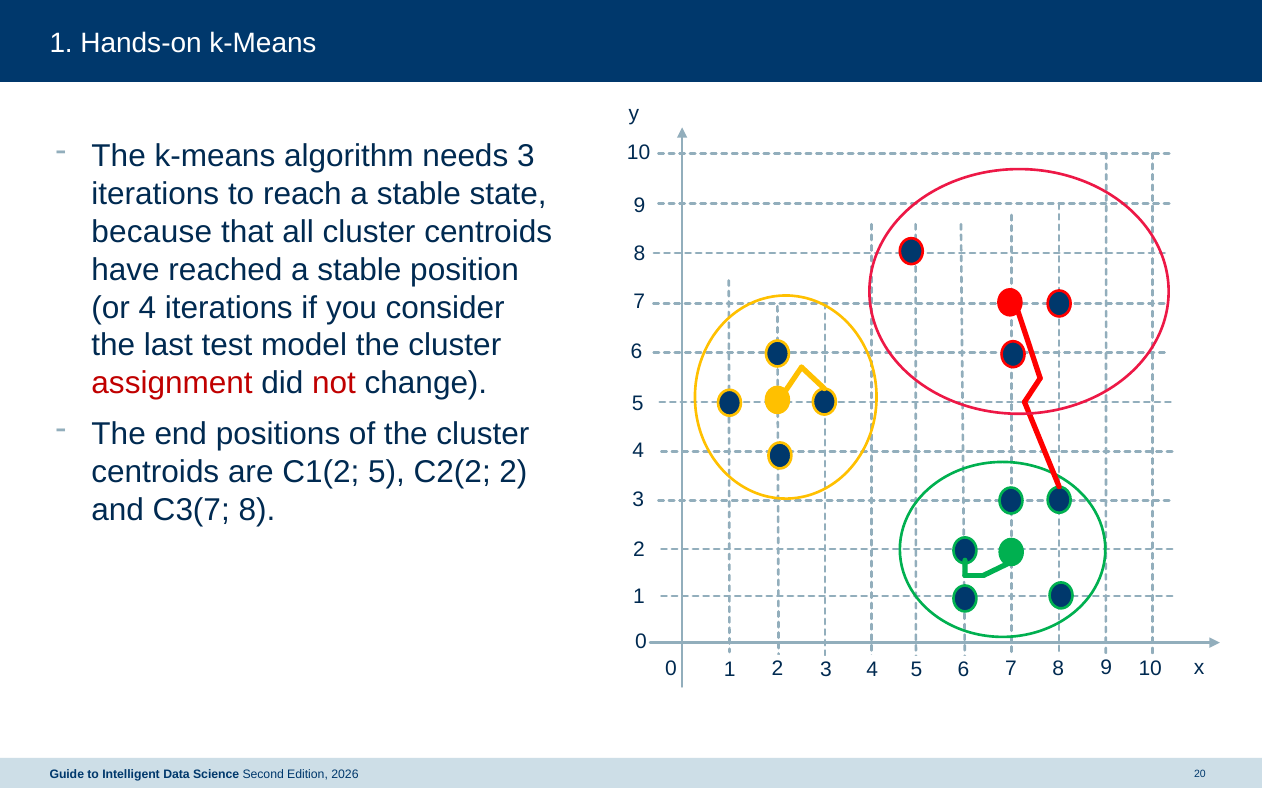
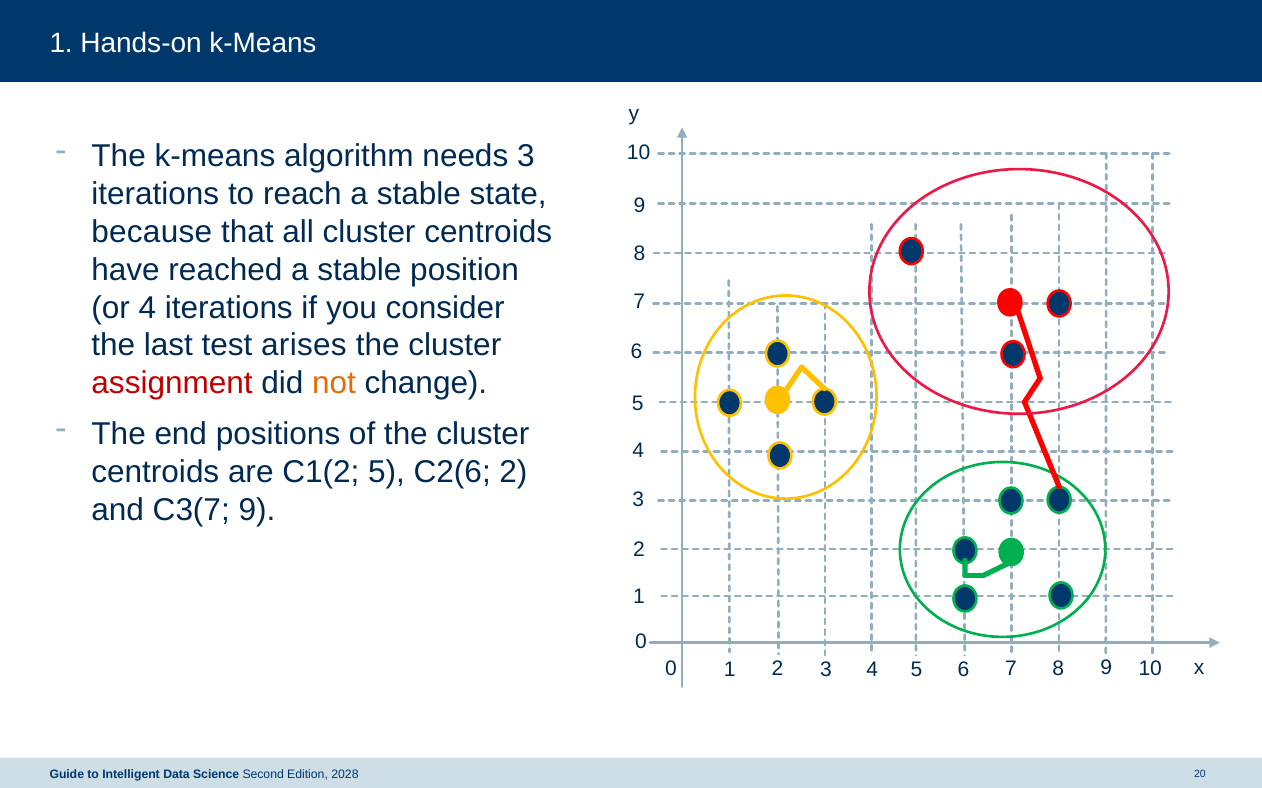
model: model -> arises (304, 346)
not colour: red -> orange (334, 384)
C2(2: C2(2 -> C2(6 (452, 473)
C3(7 8: 8 -> 9 (257, 510)
2026: 2026 -> 2028 (345, 775)
